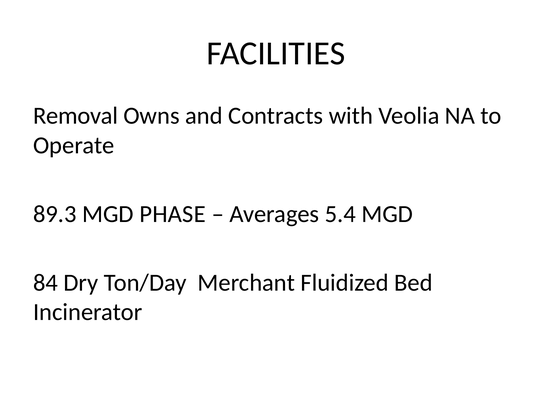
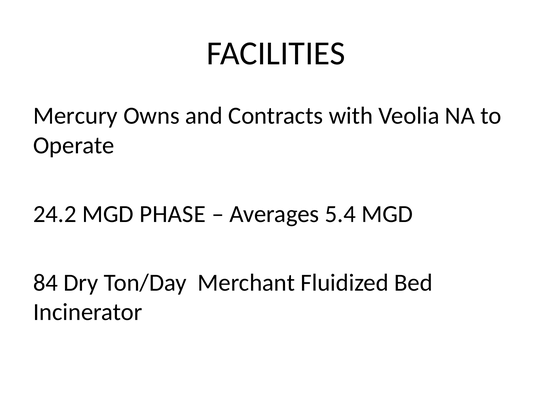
Removal: Removal -> Mercury (75, 116)
89.3: 89.3 -> 24.2 (55, 214)
